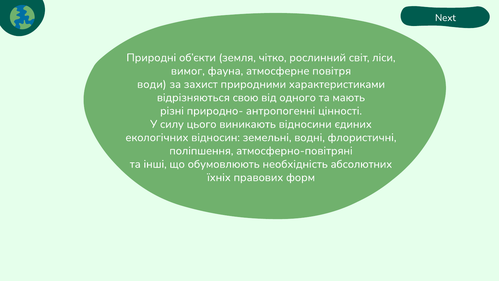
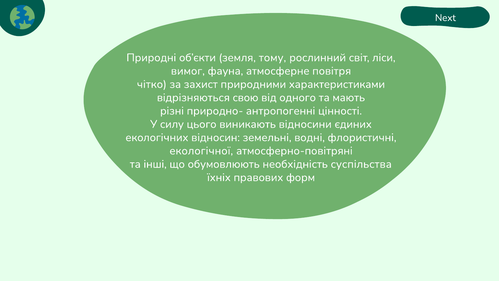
чітко: чітко -> тому (272, 58)
води: води -> чітко (152, 84)
поліпшення: поліпшення -> екологічної (201, 151)
абсолютних: абсолютних -> суспільства (361, 164)
